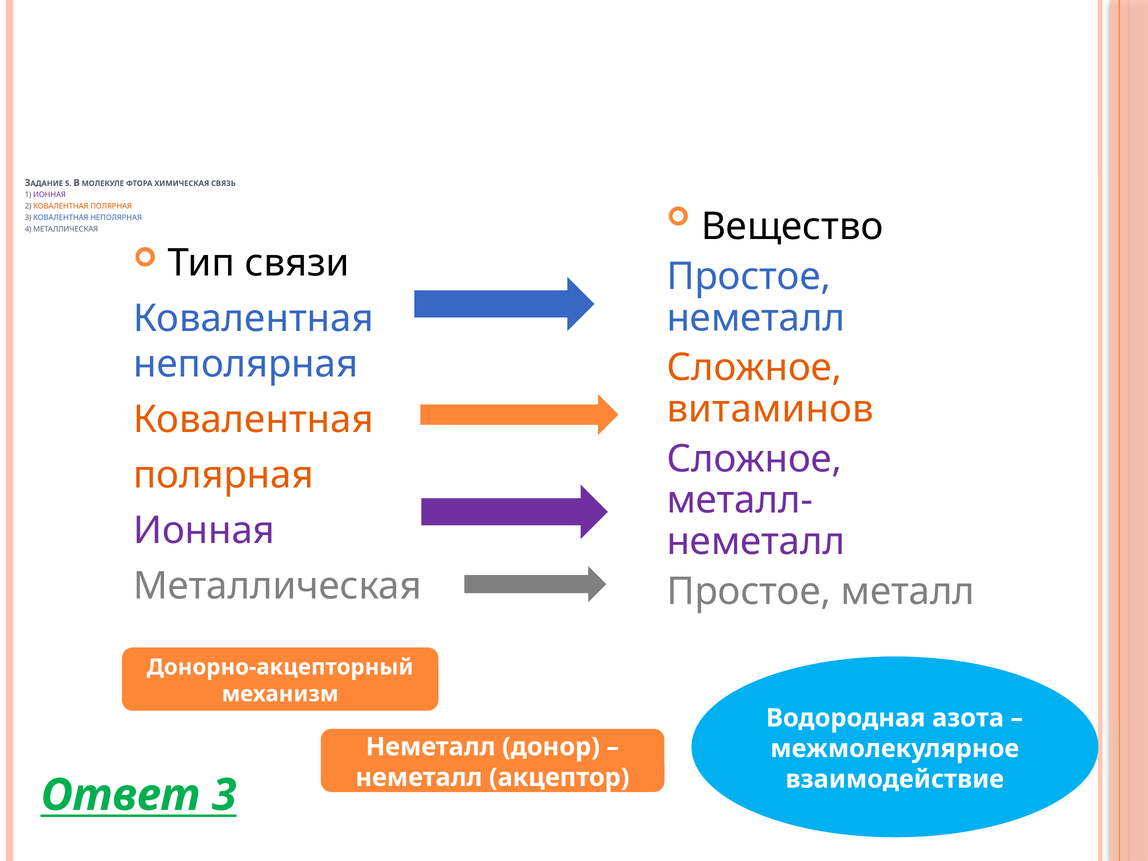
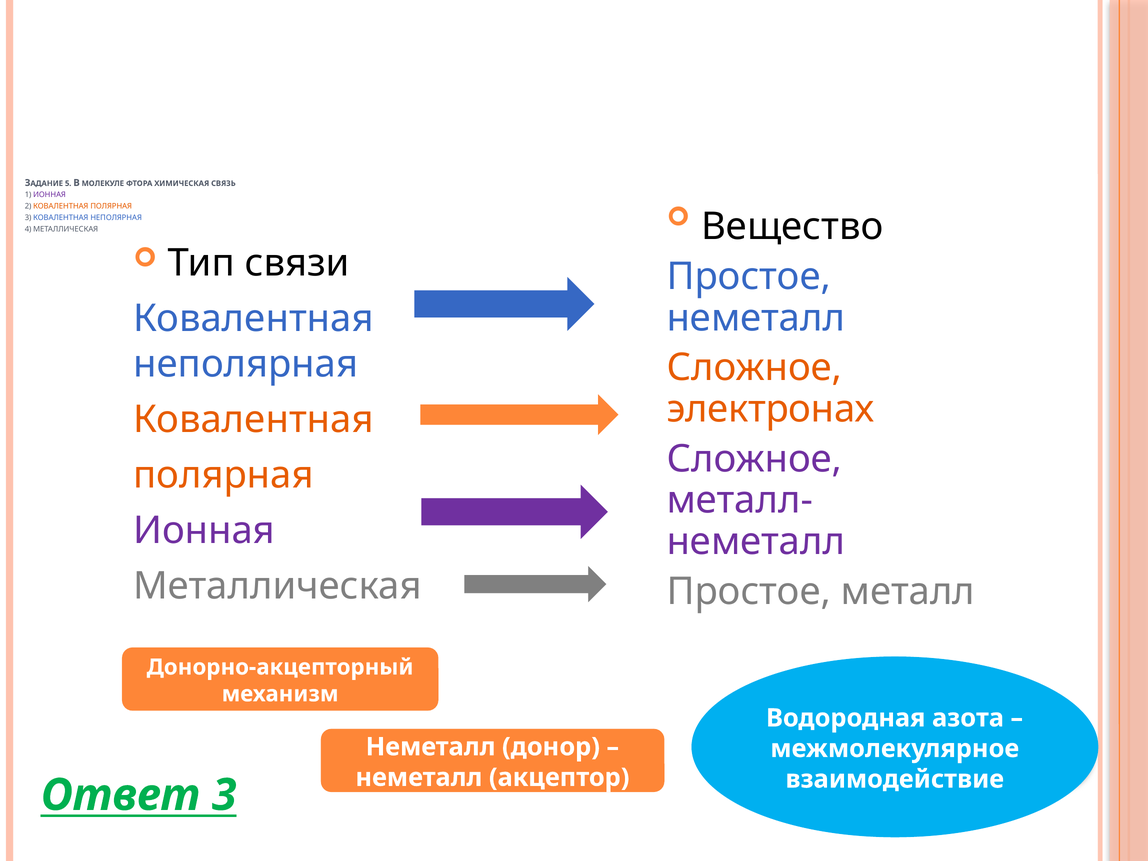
витаминов: витаминов -> электронах (771, 409)
